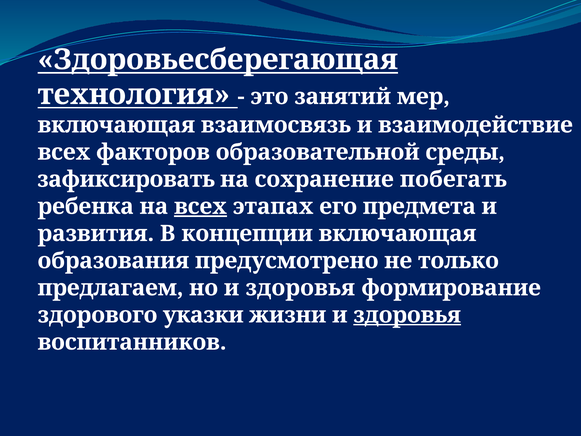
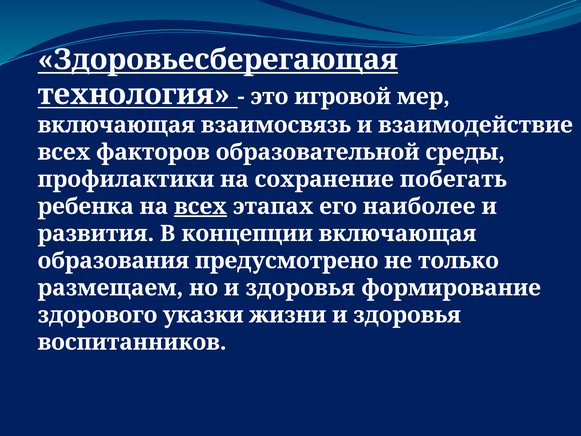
занятий: занятий -> игровой (343, 97)
зафиксировать: зафиксировать -> профилактики (126, 179)
предмета: предмета -> наиболее (419, 206)
предлагаем: предлагаем -> размещаем (110, 288)
здоровья underline: present -> none (407, 315)
